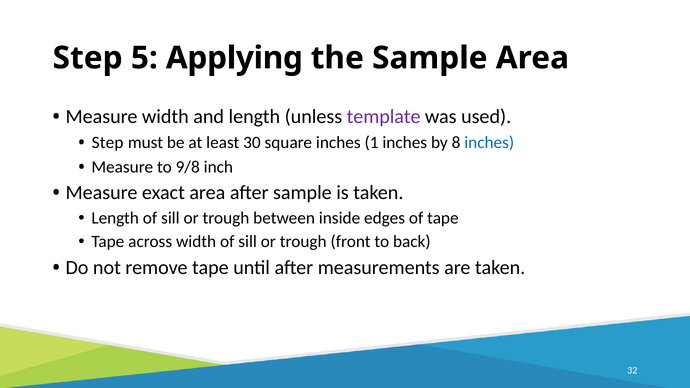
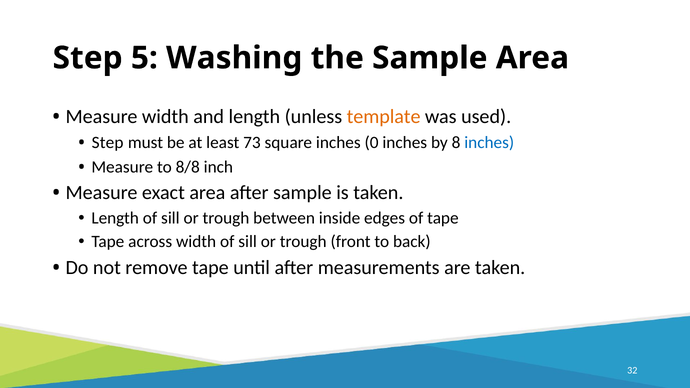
Applying: Applying -> Washing (234, 58)
template colour: purple -> orange (384, 117)
30: 30 -> 73 (252, 143)
1: 1 -> 0 (372, 143)
9/8: 9/8 -> 8/8 (188, 167)
